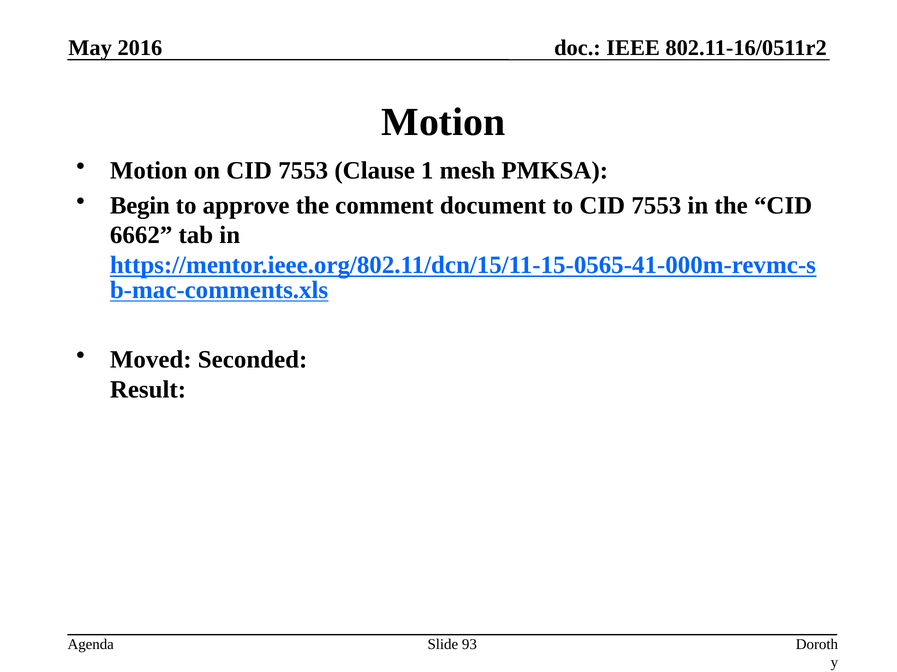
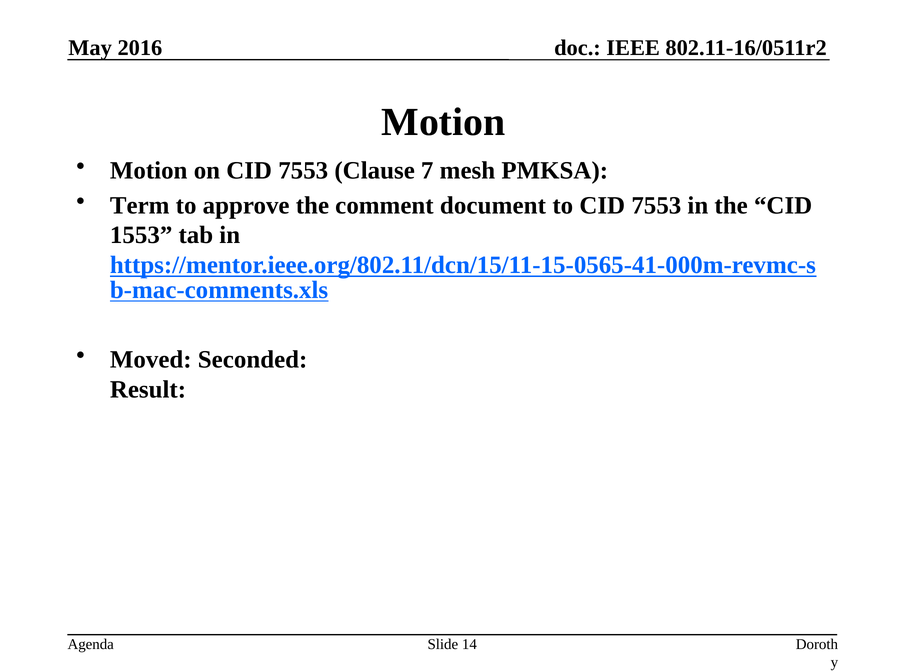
1: 1 -> 7 (427, 171)
Begin: Begin -> Term (140, 206)
6662: 6662 -> 1553 (141, 236)
93: 93 -> 14 (469, 645)
